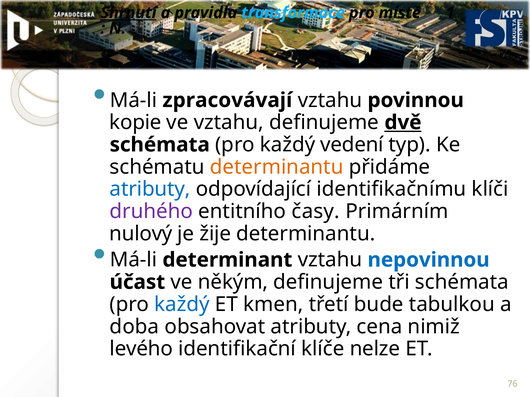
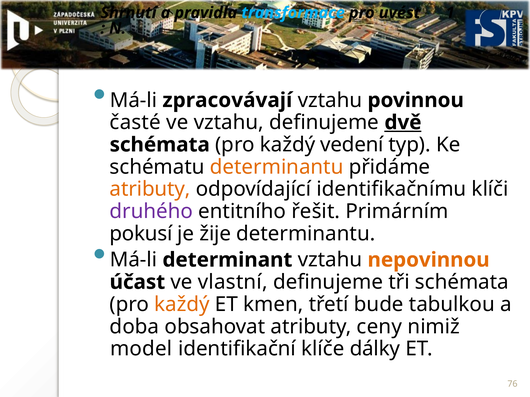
Shrnutí underline: present -> none (128, 13)
místě: místě -> uvést (400, 13)
kopie: kopie -> časté (135, 123)
atributy colour: blue -> orange (150, 189)
časy: časy -> řešit (316, 212)
nulový: nulový -> pokusí (141, 234)
nepovinnou colour: blue -> orange (429, 260)
někým: někým -> vlastní (233, 282)
každý colour: blue -> orange (182, 305)
cena: cena -> ceny (379, 327)
levého: levého -> model (141, 349)
nelze: nelze -> dálky (375, 349)
